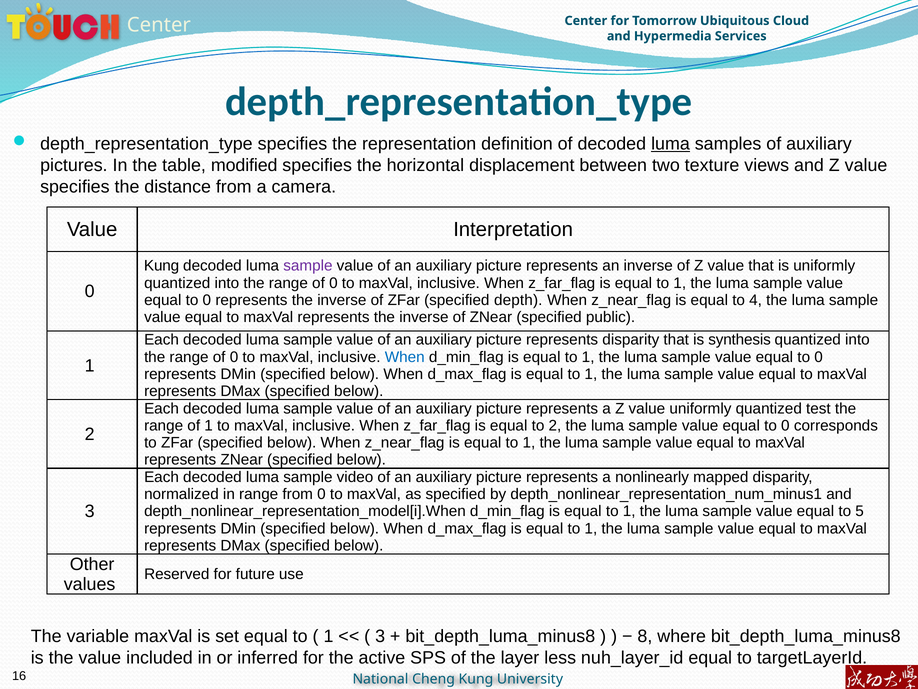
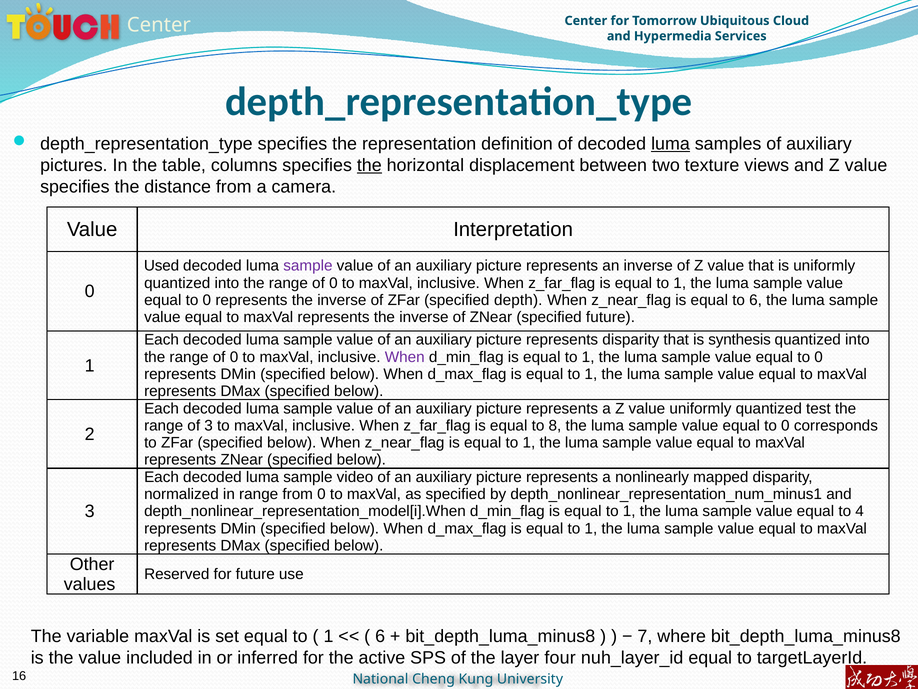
modified: modified -> columns (244, 165)
the underline: none -> present (369, 165)
Kung: Kung -> Used (162, 266)
to 4: 4 -> 6 (756, 300)
specified public: public -> future (611, 317)
When colour: blue -> purple (405, 357)
of 1: 1 -> 3 (209, 425)
to 2: 2 -> 8 (555, 425)
5: 5 -> 4 (860, 511)
3: 3 -> 6 (380, 636)
8: 8 -> 7 (645, 636)
less: less -> four (560, 657)
